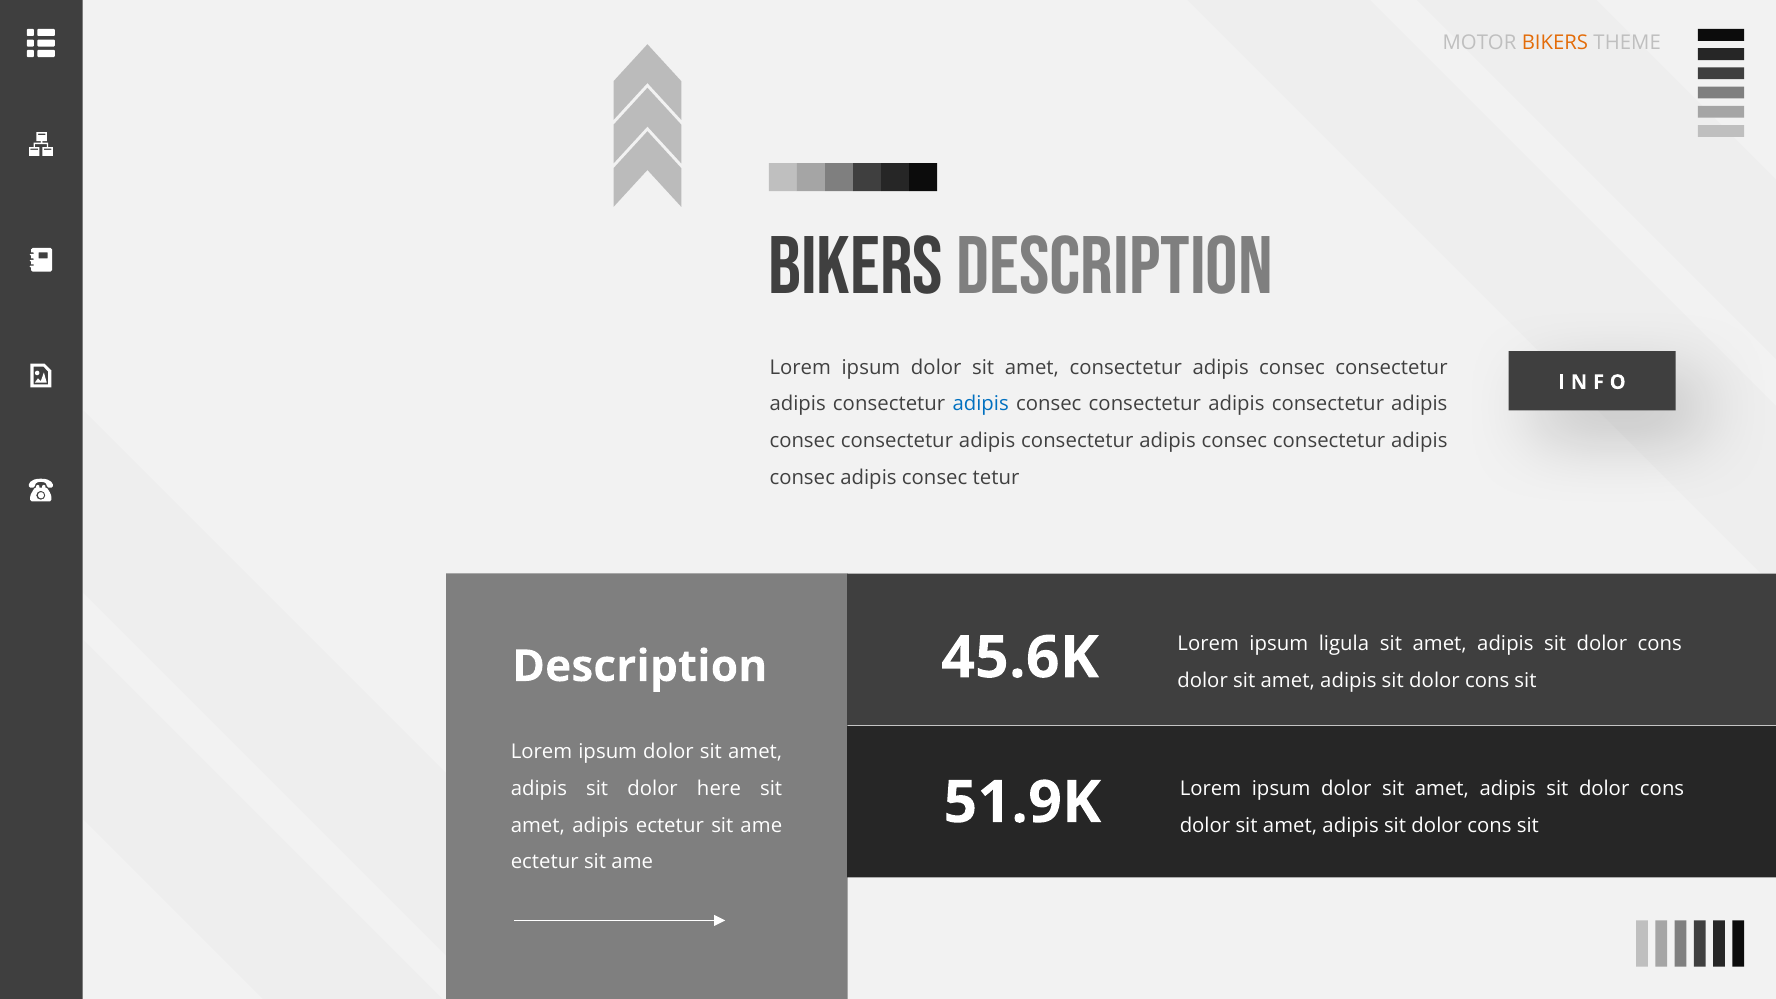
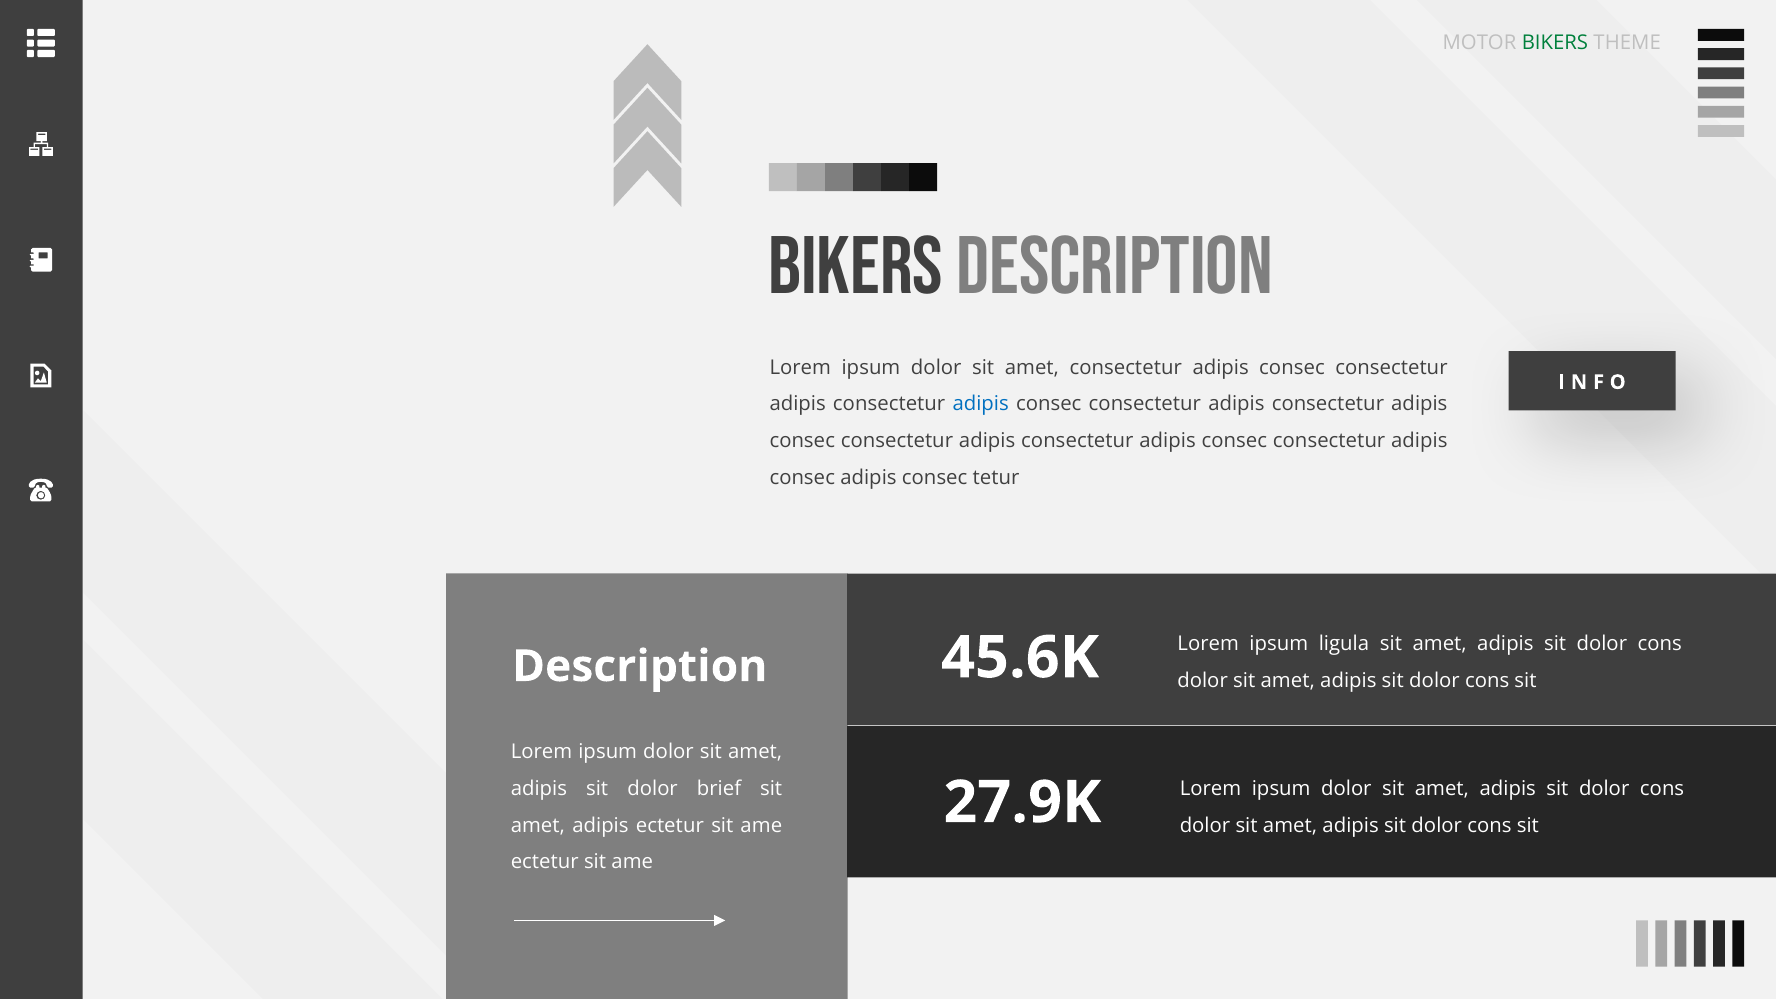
BIKERS colour: orange -> green (1555, 43)
51.9K: 51.9K -> 27.9K (1022, 803)
here: here -> brief (719, 789)
